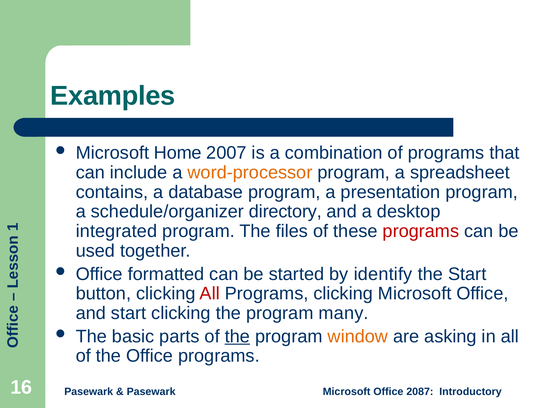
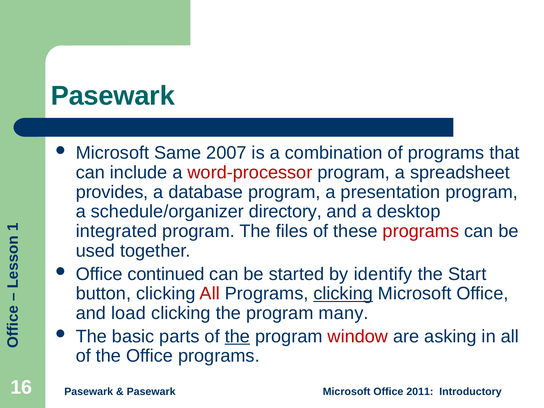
Examples: Examples -> Pasewark (113, 96)
Home: Home -> Same (178, 153)
word-processor colour: orange -> red (250, 173)
contains: contains -> provides (112, 192)
formatted: formatted -> continued (166, 274)
clicking underline: none -> present (343, 294)
and start: start -> load (129, 313)
window colour: orange -> red (358, 336)
2087: 2087 -> 2011 (420, 392)
